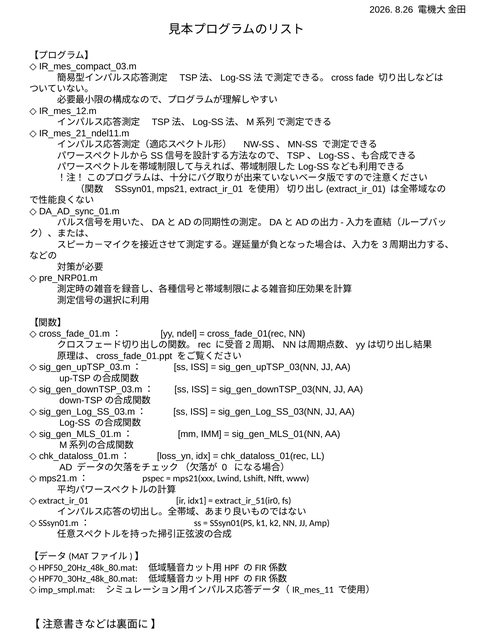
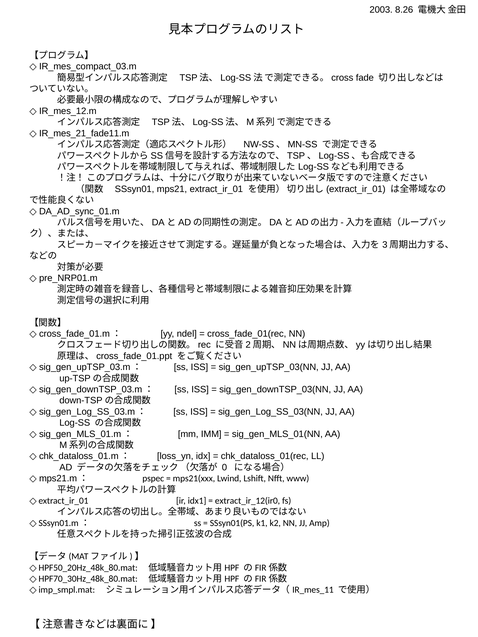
2026: 2026 -> 2003 (381, 10)
IR_mes_21_ndel11.m: IR_mes_21_ndel11.m -> IR_mes_21_fade11.m (84, 133)
extract_ir_51(ir0: extract_ir_51(ir0 -> extract_ir_12(ir0 (248, 501)
